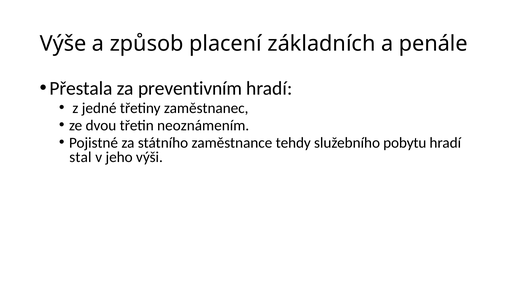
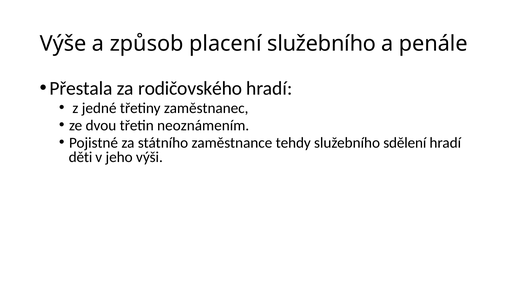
placení základních: základních -> služebního (322, 44)
preventivním: preventivním -> rodičovského (190, 89)
pobytu: pobytu -> sdělení (405, 143)
stal: stal -> děti (81, 157)
